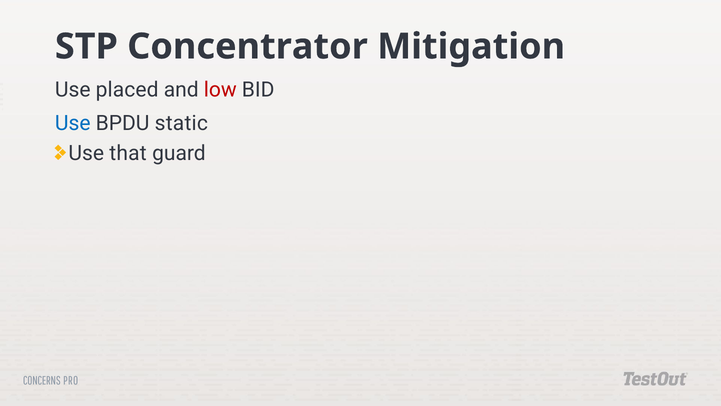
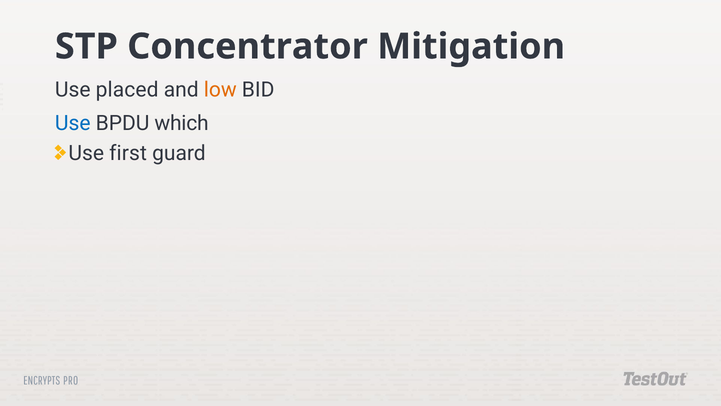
low colour: red -> orange (220, 90)
static: static -> which (182, 123)
that: that -> first (128, 153)
CONCERNS: CONCERNS -> ENCRYPTS (42, 380)
